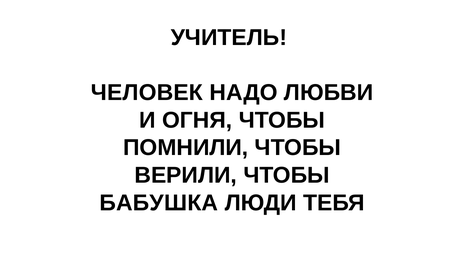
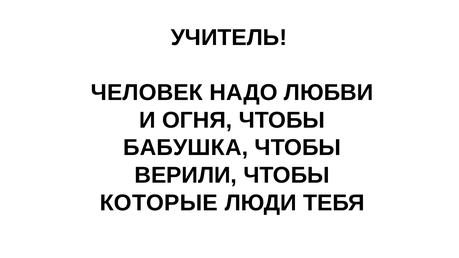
ПОМНИЛИ: ПОМНИЛИ -> БАБУШКА (186, 148)
БАБУШКА: БАБУШКА -> КОТОРЫЕ (159, 203)
